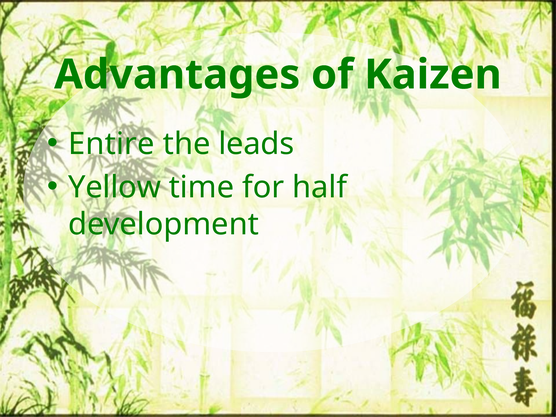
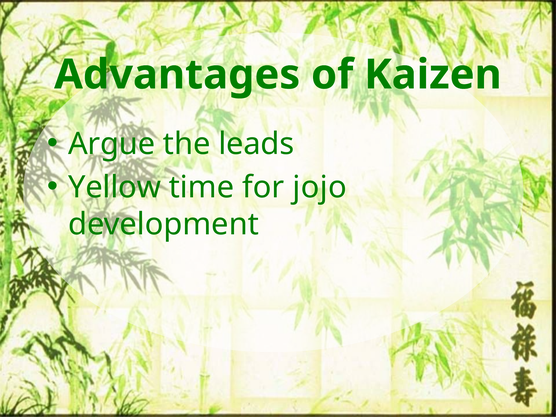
Entire: Entire -> Argue (112, 144)
half: half -> jojo (320, 187)
